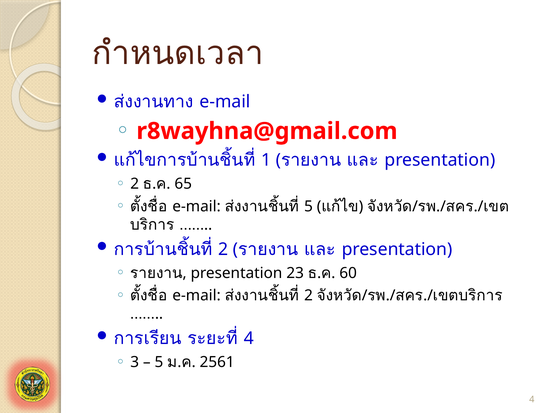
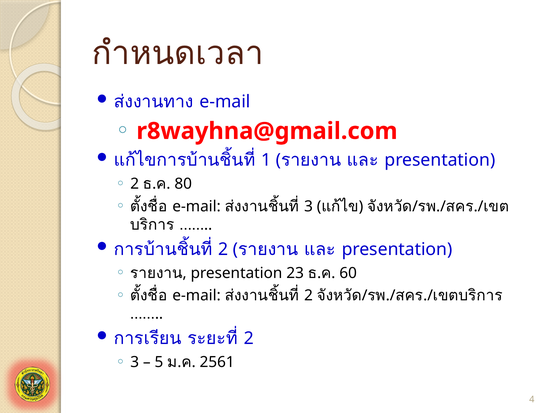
65: 65 -> 80 (183, 184)
5: 5 -> 3 (309, 206)
4: 4 -> 2 (249, 338)
